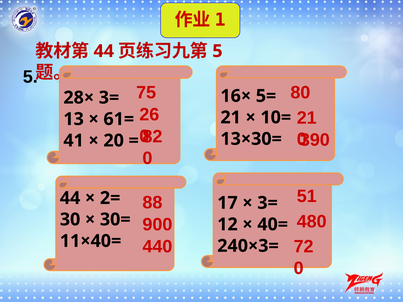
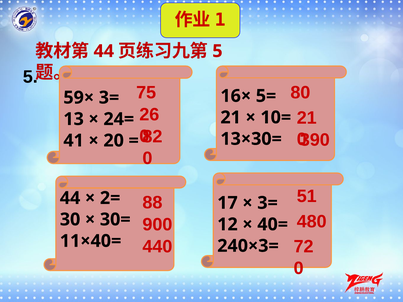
28×: 28× -> 59× (79, 98)
61=: 61= -> 24= (119, 119)
